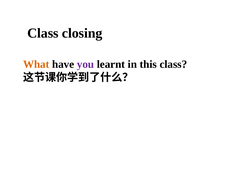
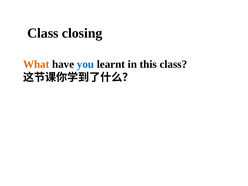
you colour: purple -> blue (86, 64)
